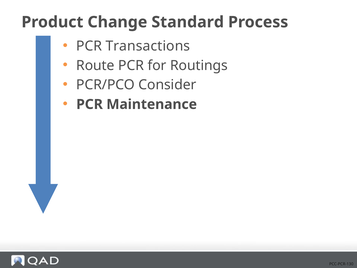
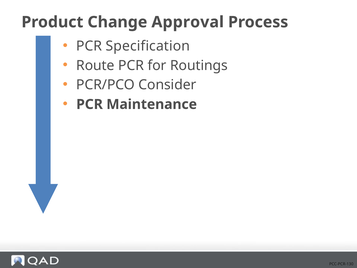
Standard: Standard -> Approval (188, 22)
Transactions: Transactions -> Specification (148, 46)
